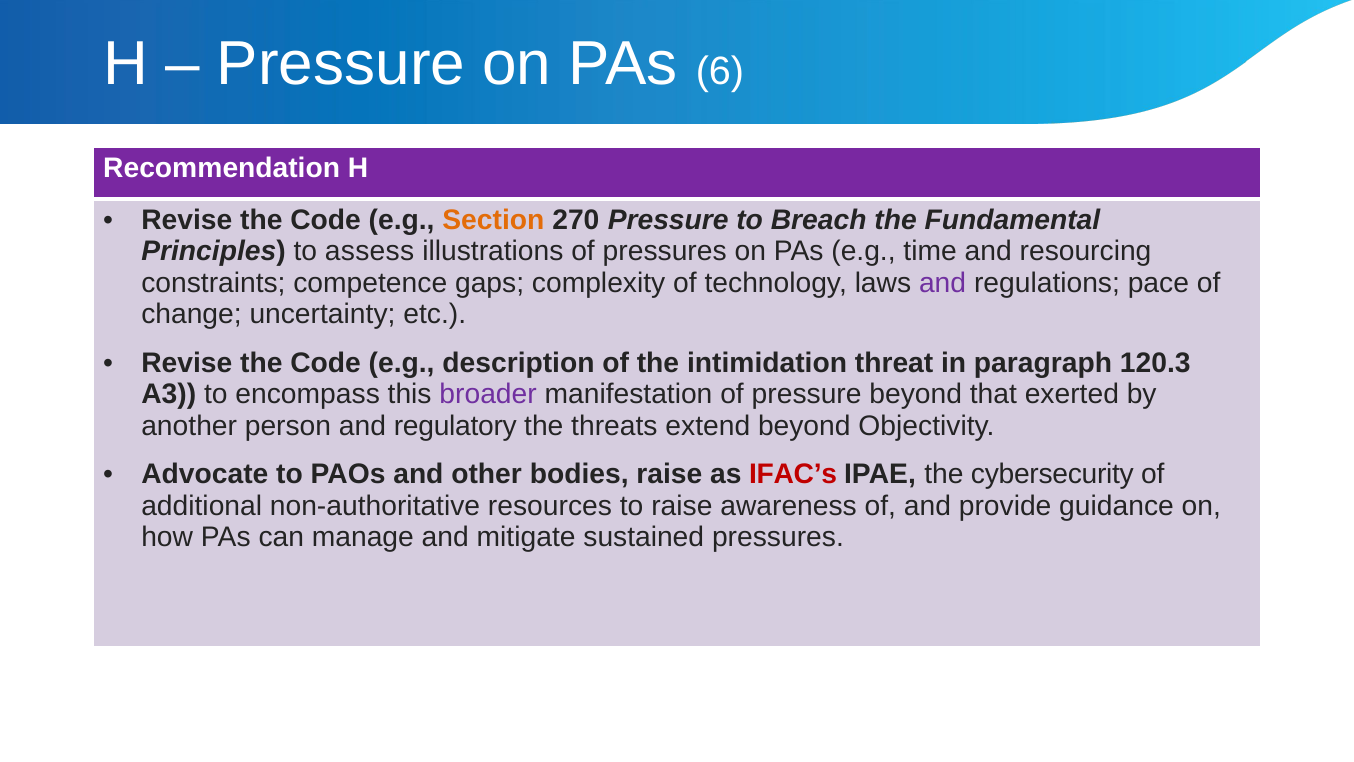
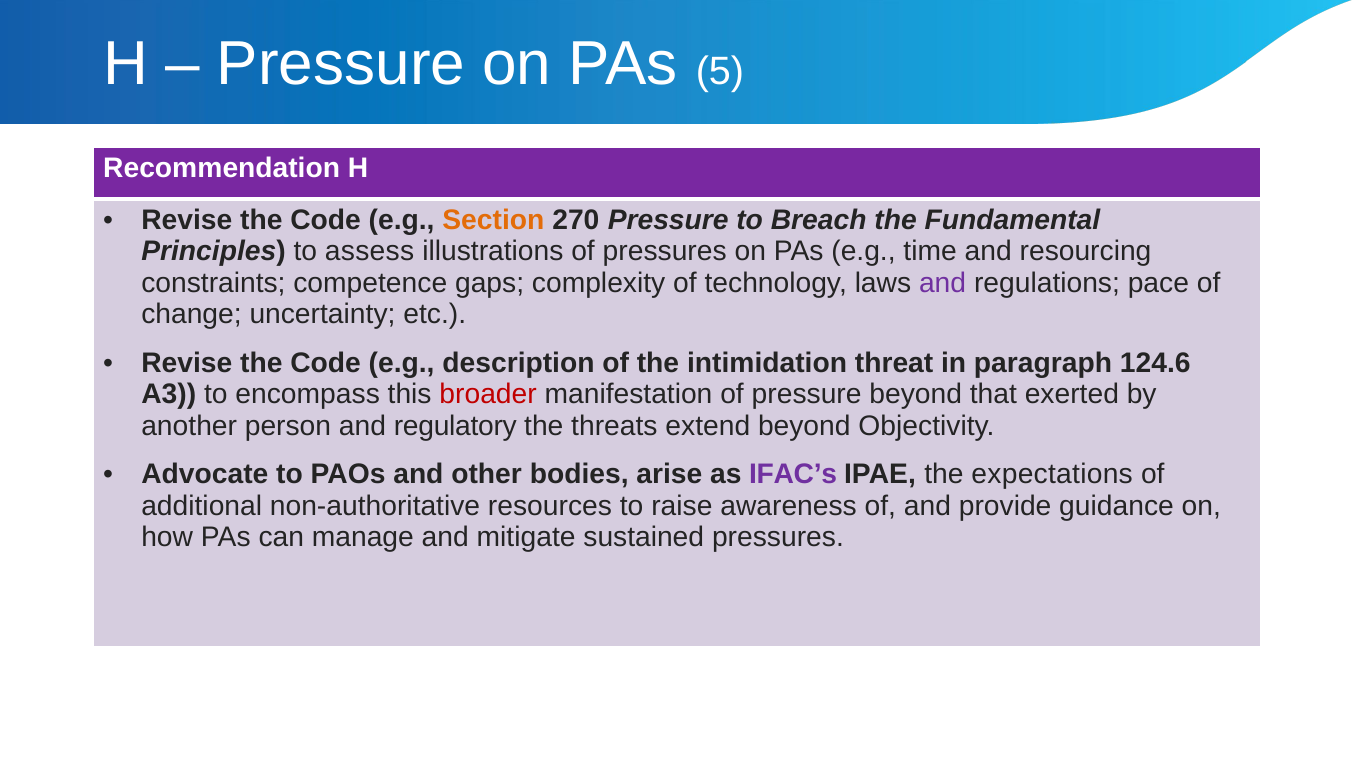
6: 6 -> 5 (720, 72)
120.3: 120.3 -> 124.6 (1155, 363)
broader colour: purple -> red (488, 394)
bodies raise: raise -> arise (669, 474)
IFAC’s colour: red -> purple (793, 474)
cybersecurity: cybersecurity -> expectations (1052, 474)
